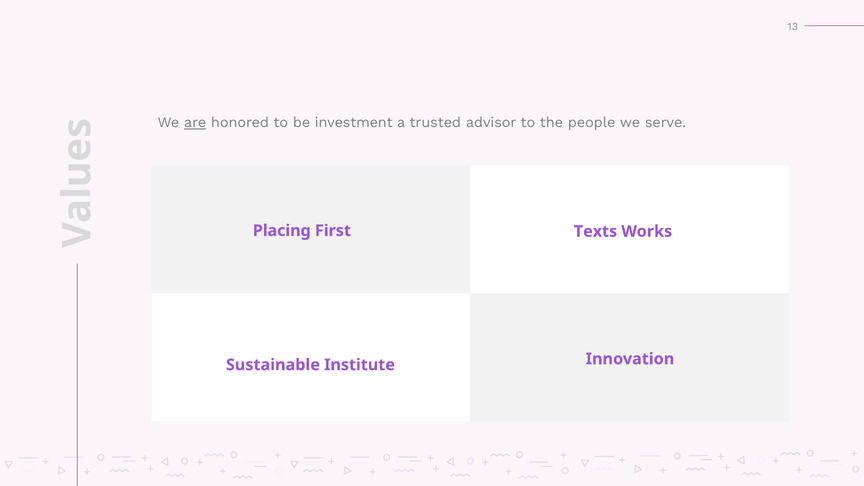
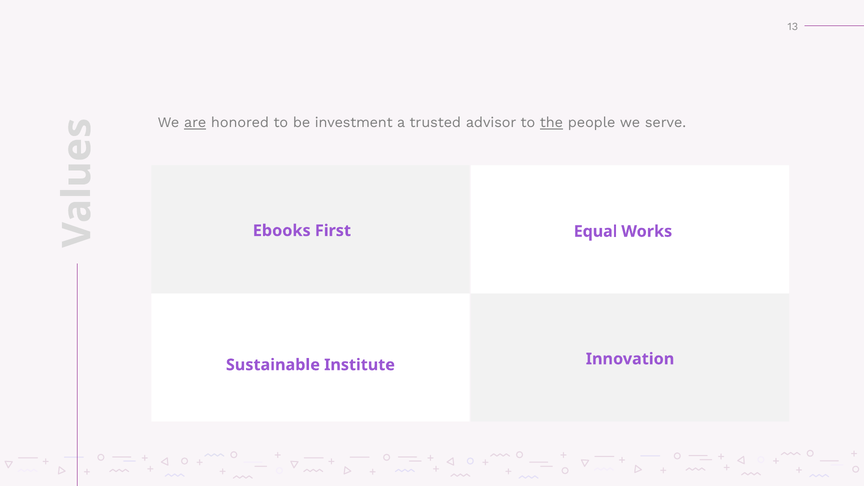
the underline: none -> present (551, 123)
Placing: Placing -> Ebooks (282, 231)
Texts: Texts -> Equal (596, 231)
